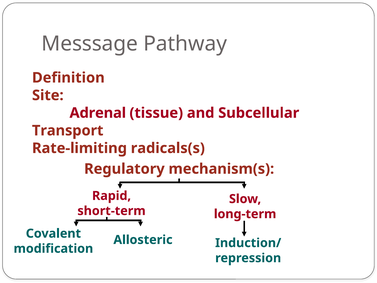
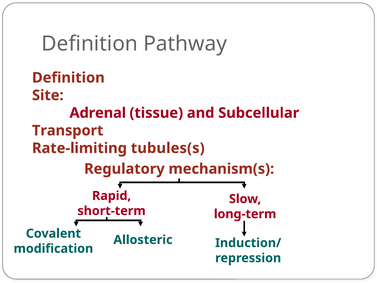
Messsage: Messsage -> Definition (90, 44)
radicals(s: radicals(s -> tubules(s (168, 148)
